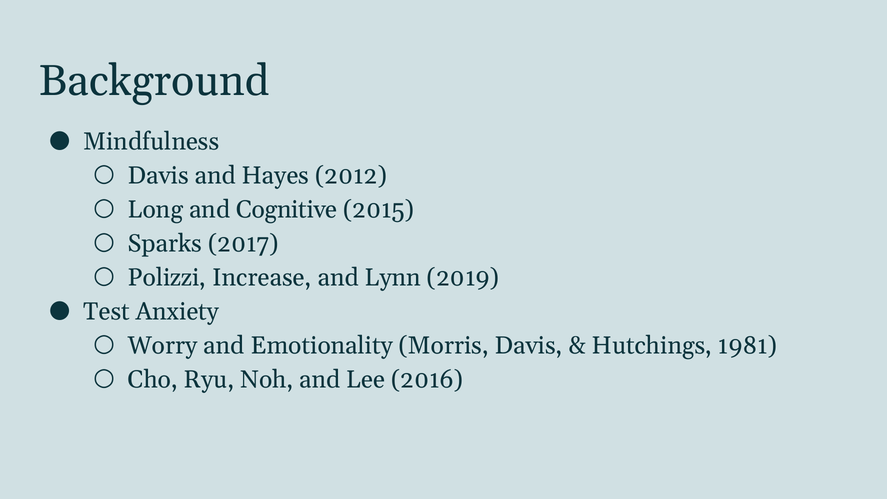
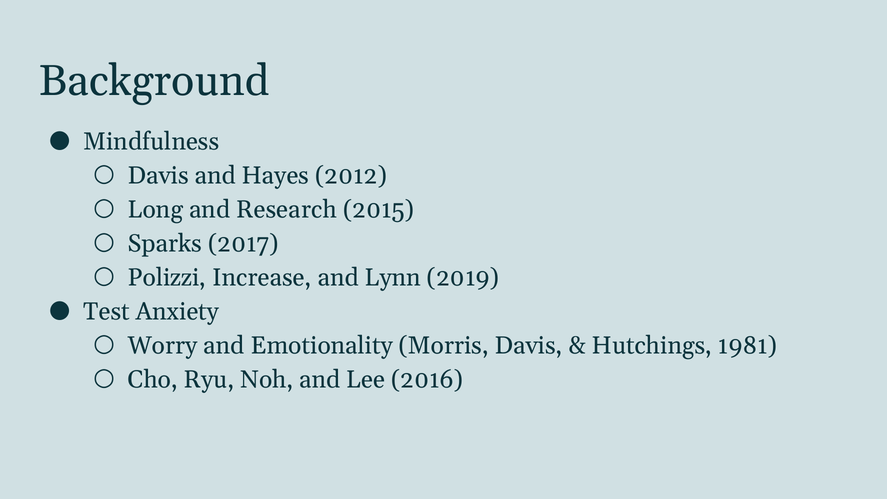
Cognitive: Cognitive -> Research (287, 210)
